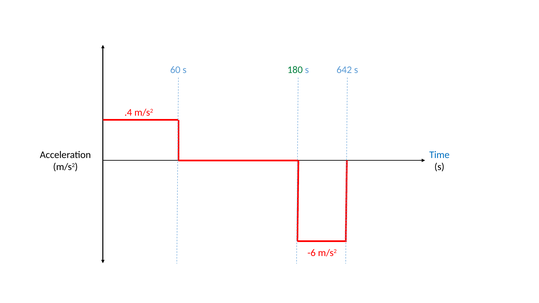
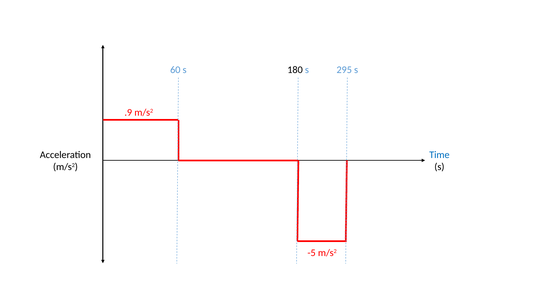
180 colour: green -> black (295, 70)
642: 642 -> 295 (344, 70)
.4: .4 -> .9 (128, 112)
-6: -6 -> -5 (312, 253)
